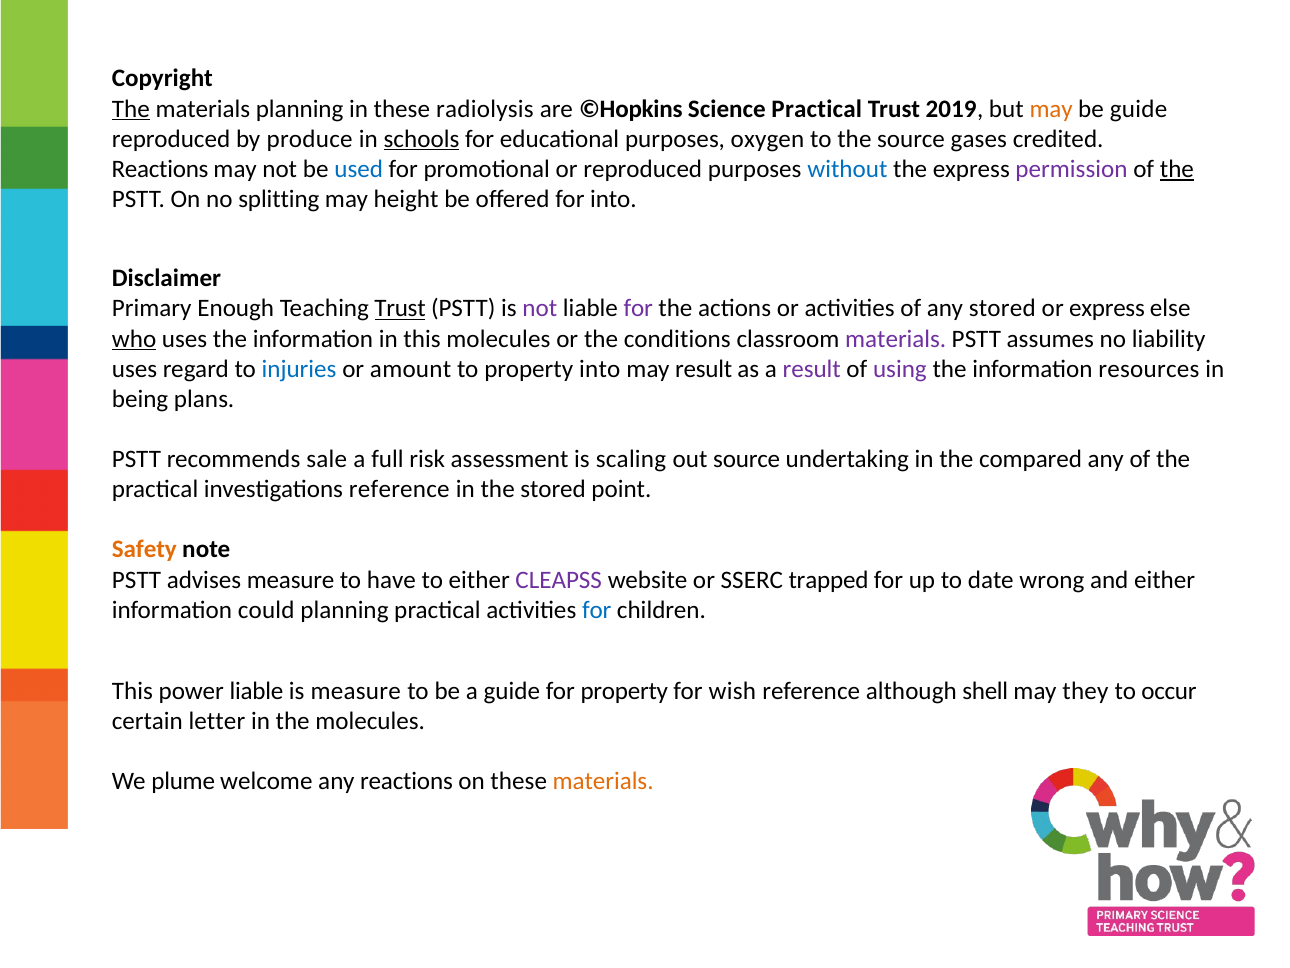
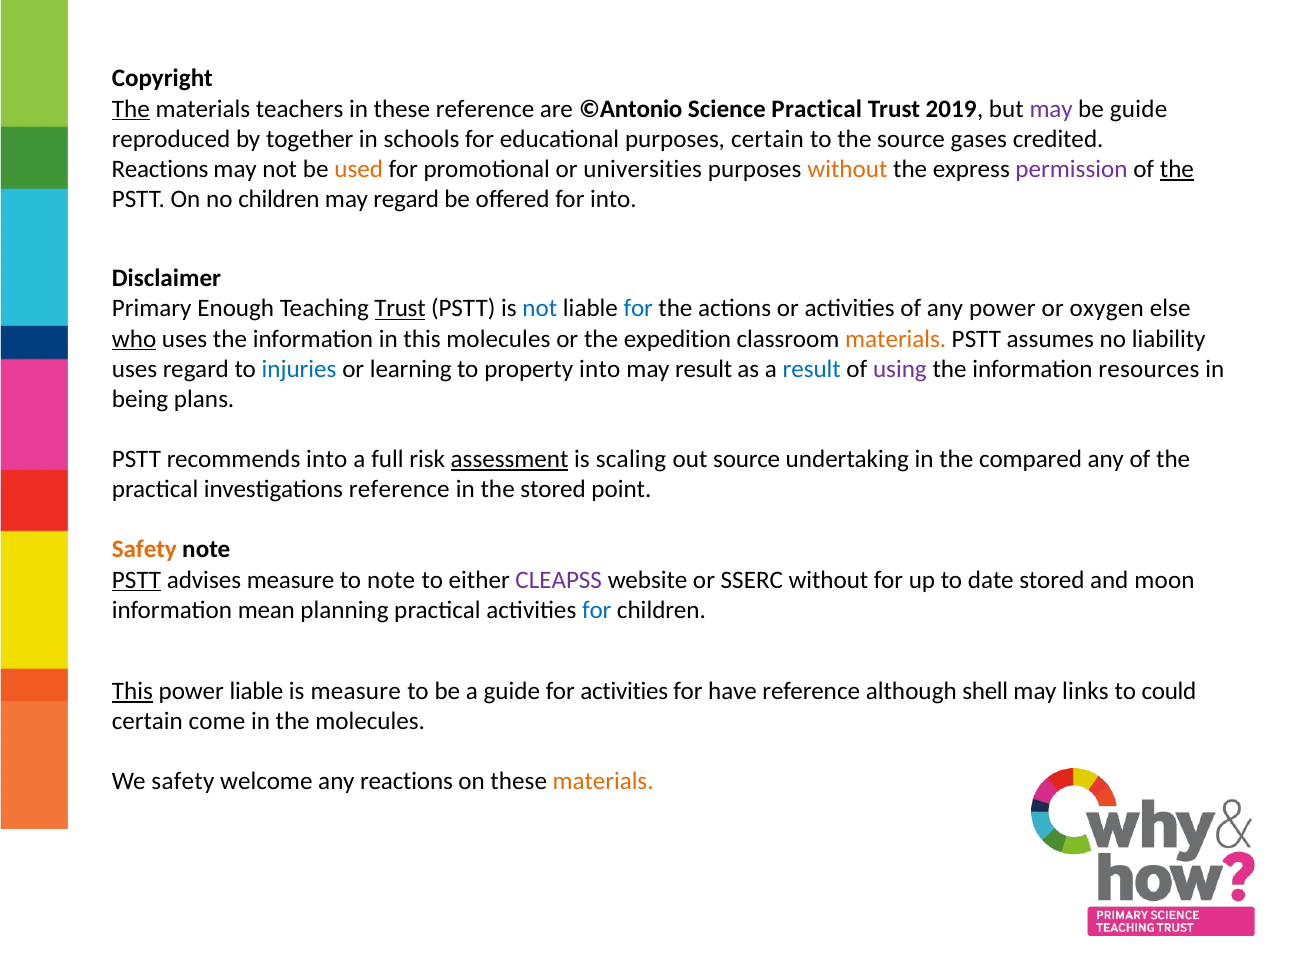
materials planning: planning -> teachers (300, 109)
these radiolysis: radiolysis -> reference (485, 109)
©Hopkins: ©Hopkins -> ©Antonio (631, 109)
may colour: orange -> purple (1051, 109)
produce: produce -> together (310, 139)
schools underline: present -> none (421, 139)
purposes oxygen: oxygen -> certain (767, 139)
used colour: blue -> orange (359, 169)
or reproduced: reproduced -> universities (643, 169)
without colour: blue -> orange (847, 169)
no splitting: splitting -> children (279, 199)
may height: height -> regard (406, 199)
not colour: purple -> blue (540, 308)
for colour: purple -> blue (638, 308)
any stored: stored -> power (1002, 308)
or express: express -> oxygen (1107, 308)
conditions: conditions -> expedition (677, 339)
materials colour: purple -> orange (896, 339)
amount: amount -> learning (411, 369)
result colour: purple -> blue (812, 369)
recommends sale: sale -> into (327, 459)
assessment underline: none -> present (510, 459)
PSTT underline: none -> present (136, 579)
to have: have -> note (391, 579)
SSERC trapped: trapped -> without (828, 579)
date wrong: wrong -> stored (1052, 579)
and either: either -> moon (1164, 579)
could: could -> mean (266, 610)
This underline: none -> present (132, 691)
for property: property -> activities (624, 691)
wish: wish -> have (733, 691)
they: they -> links (1085, 691)
occur: occur -> could (1169, 691)
letter: letter -> come (217, 721)
We plume: plume -> safety (183, 781)
